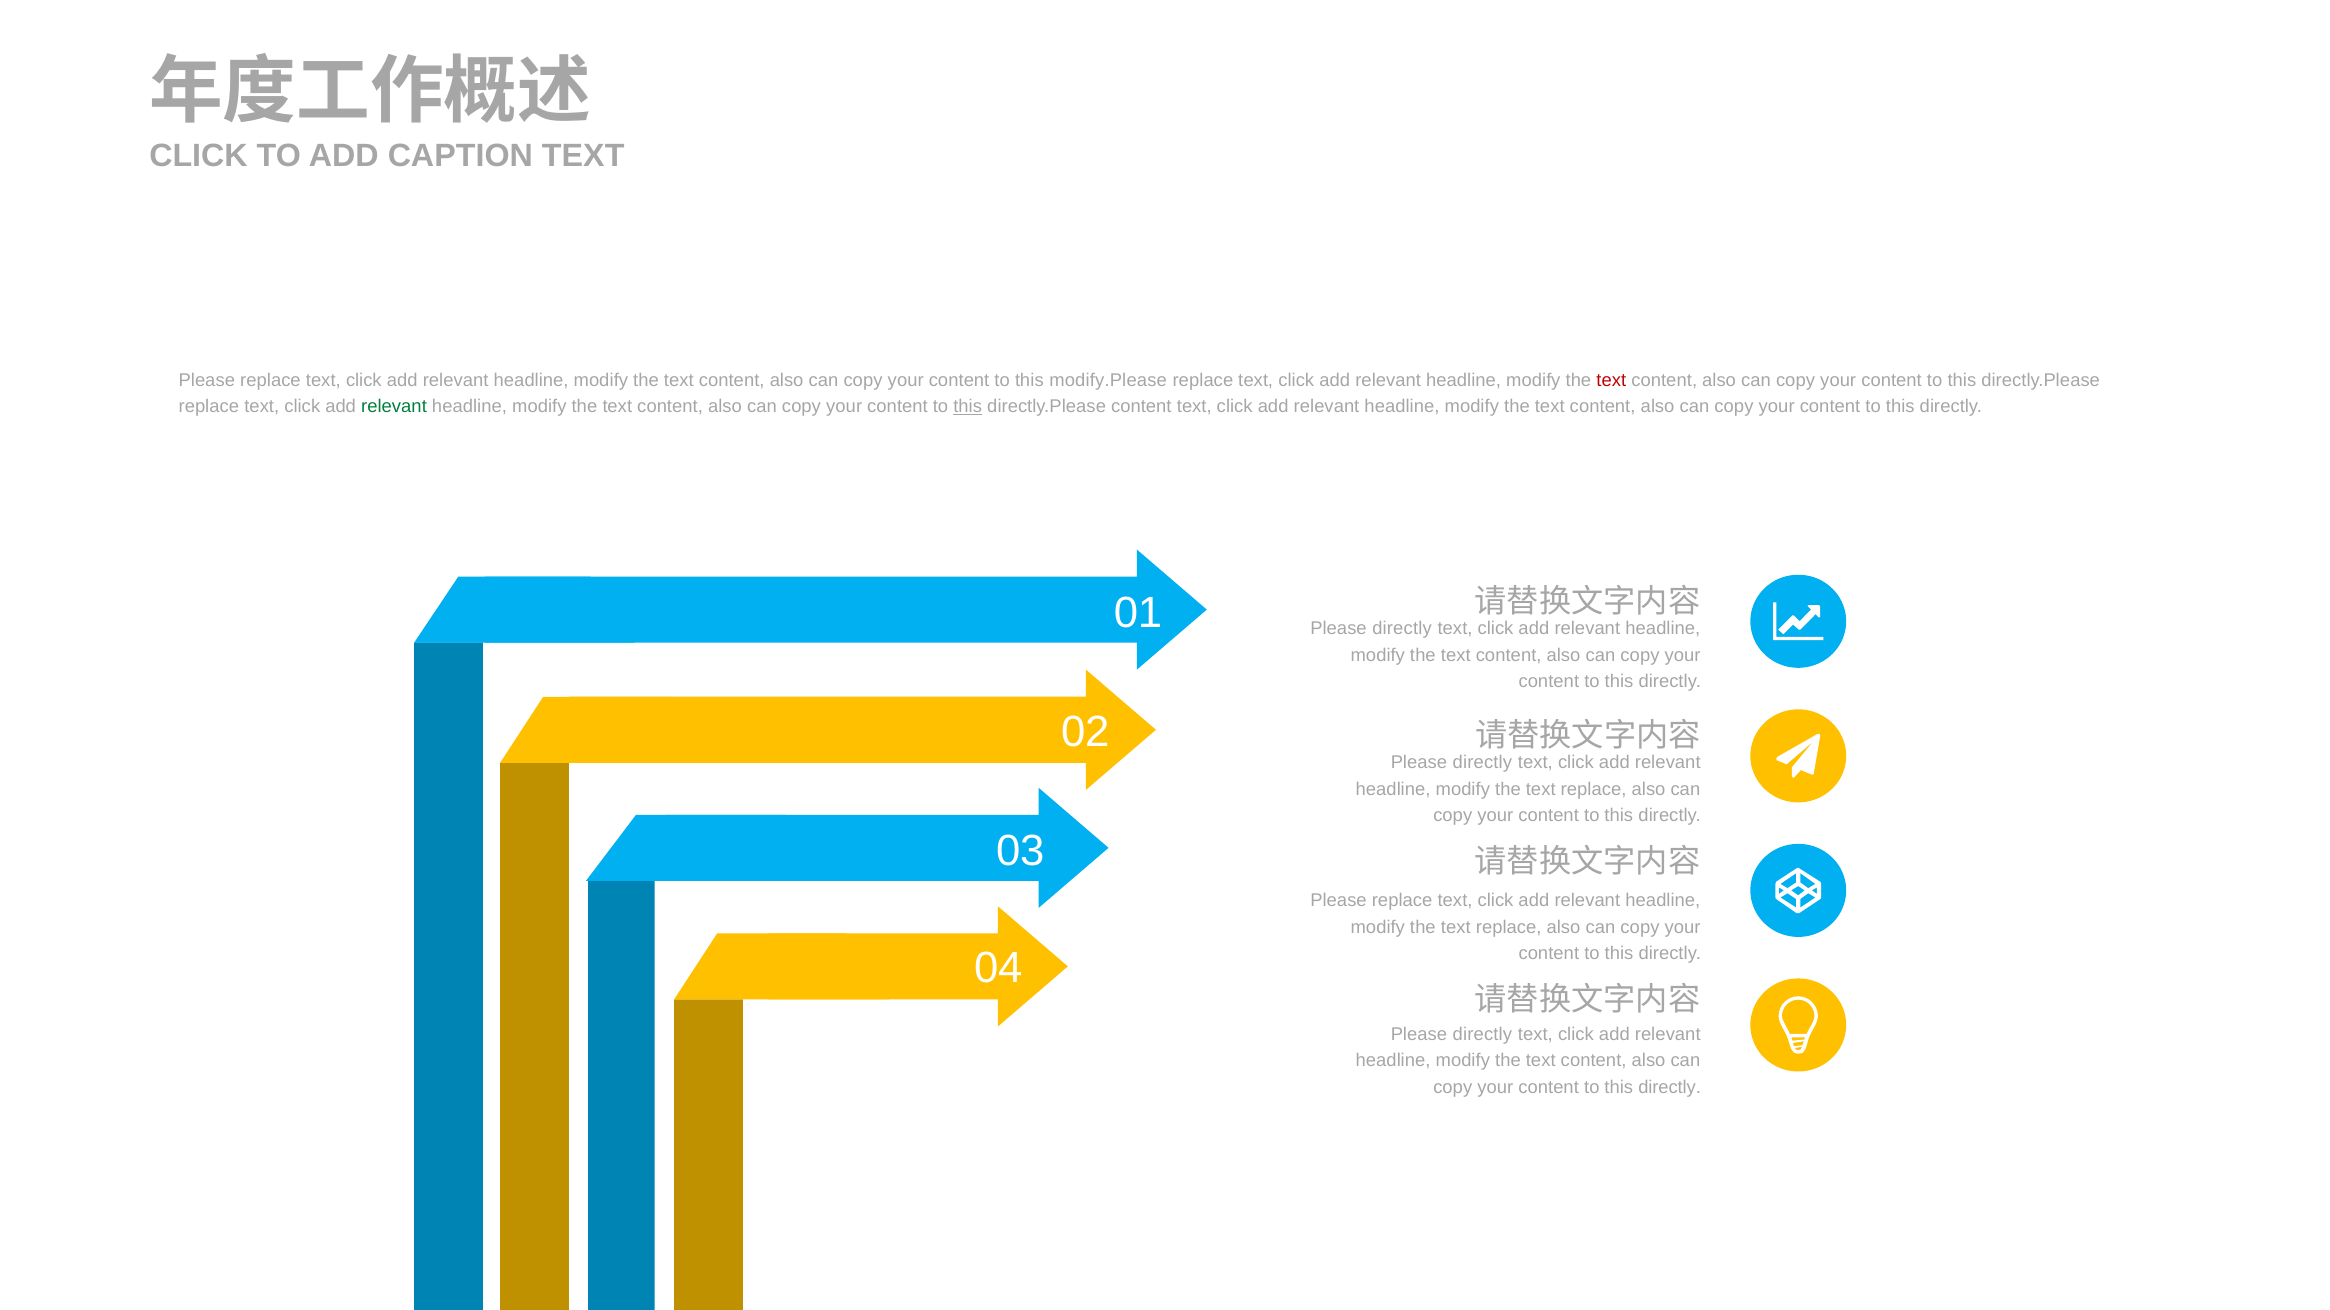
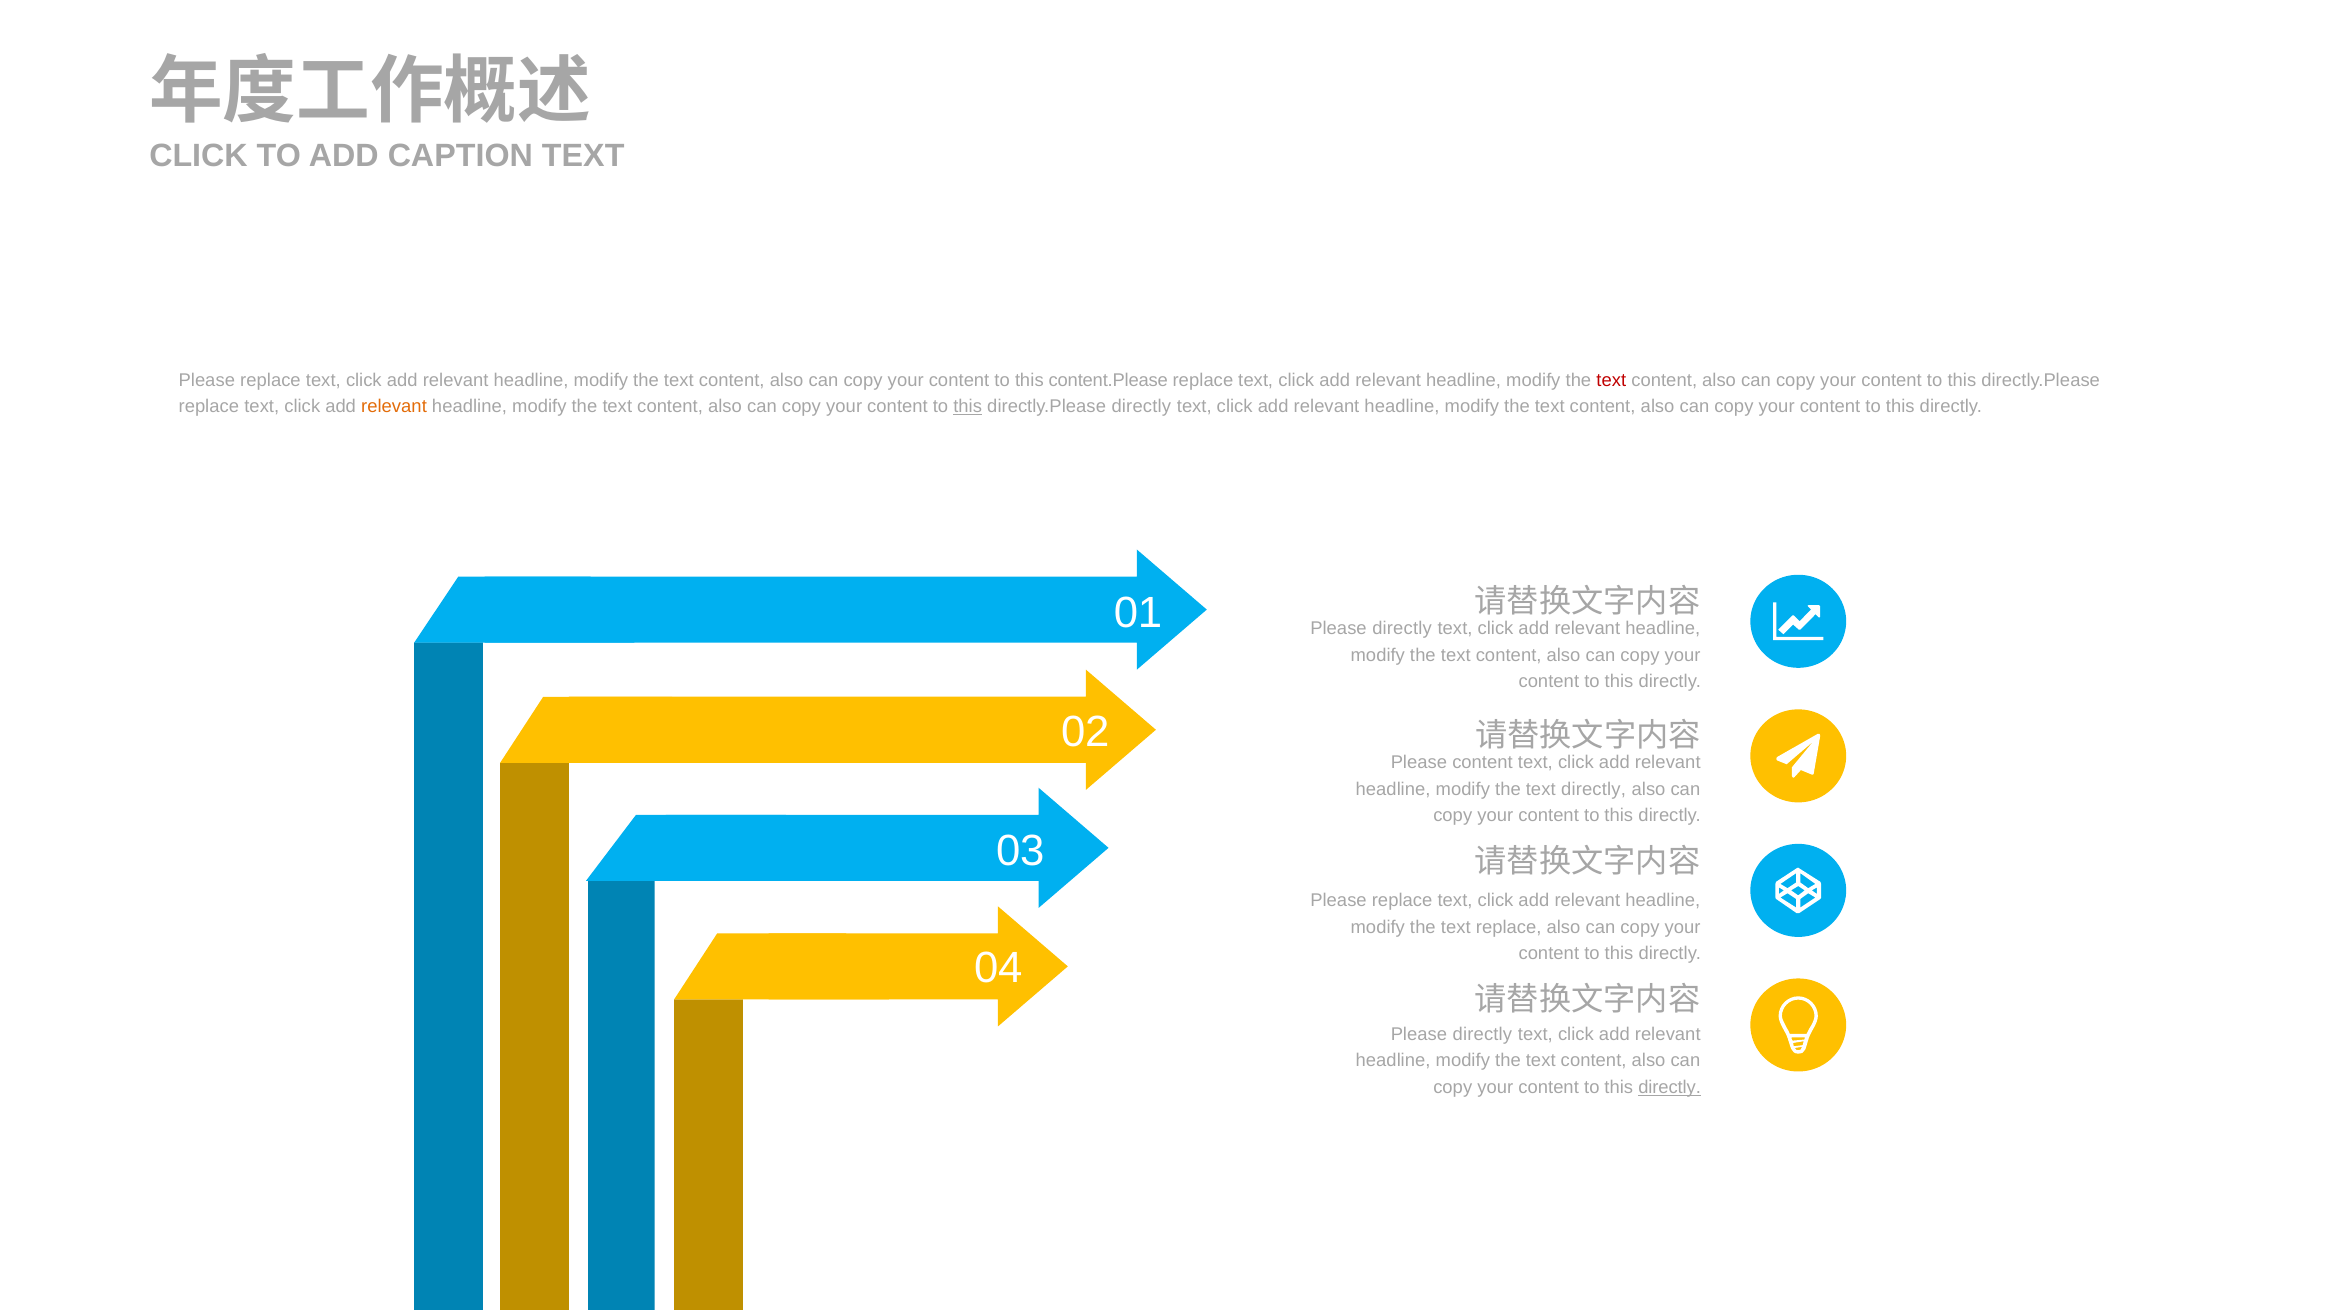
modify.Please: modify.Please -> content.Please (1108, 380)
relevant colour: green -> orange (394, 407)
directly.Please content: content -> directly (1141, 407)
directly: directly -> content (1482, 763)
replace: replace -> directly (1593, 789)
directly underline: none -> present (1670, 1088)
